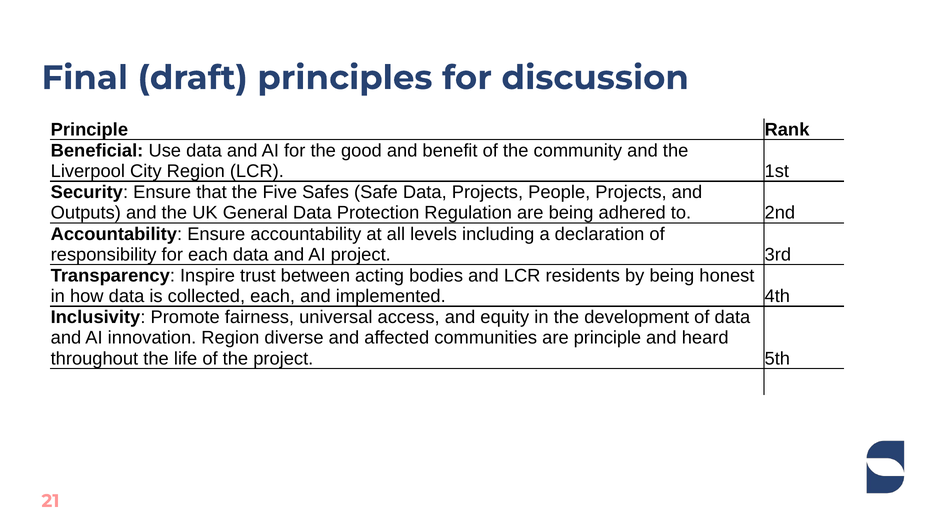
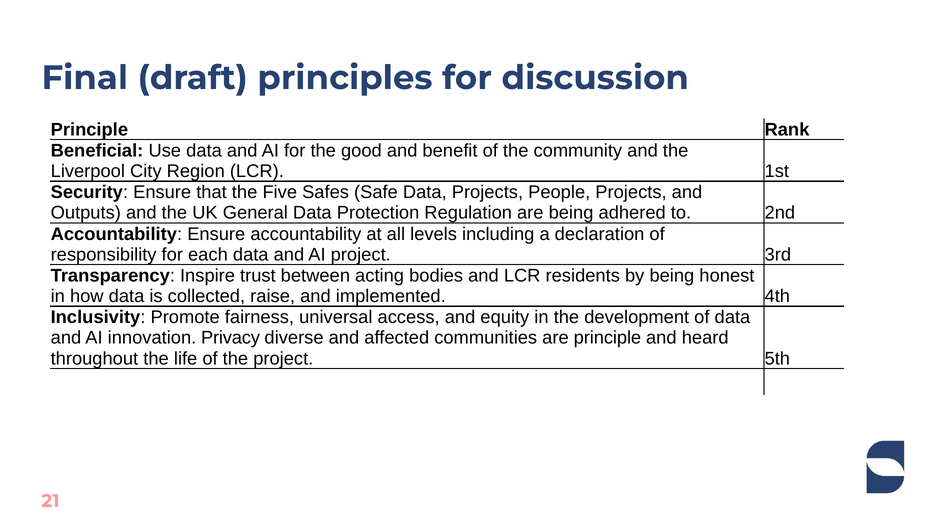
collected each: each -> raise (273, 296)
innovation Region: Region -> Privacy (230, 338)
